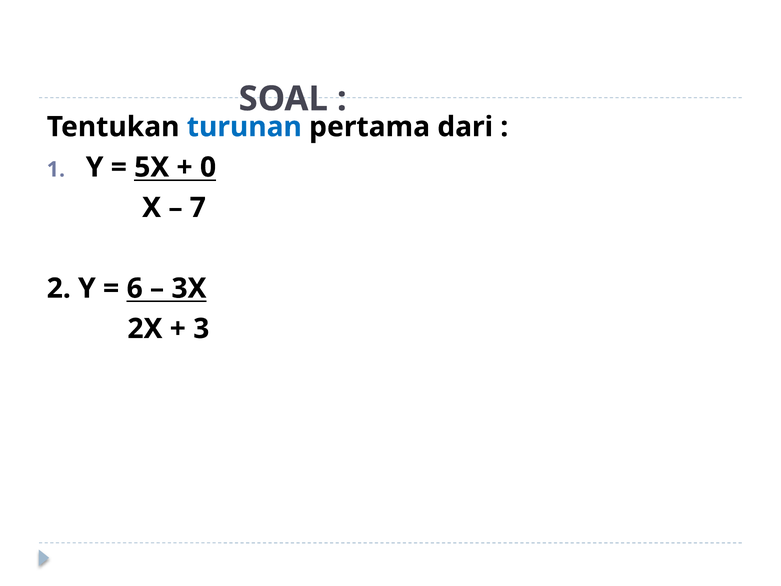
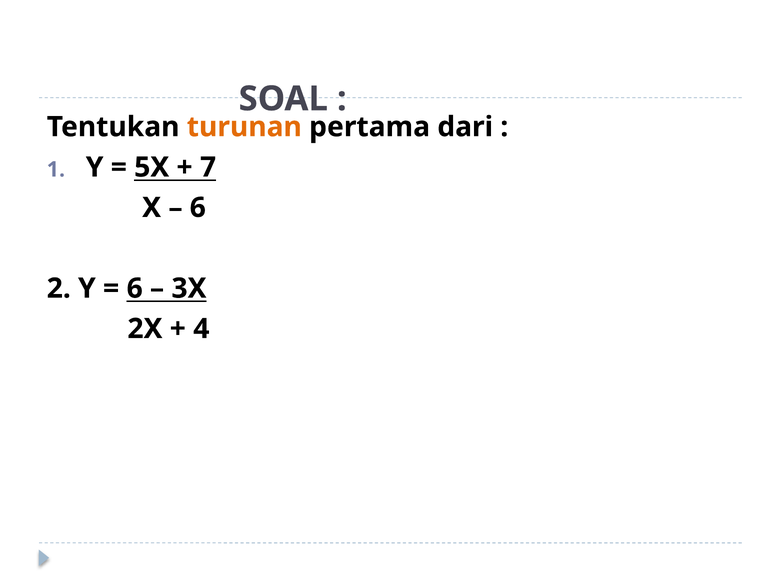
turunan colour: blue -> orange (244, 127)
0: 0 -> 7 (208, 167)
7: 7 -> 6 (198, 208)
3: 3 -> 4 (201, 329)
